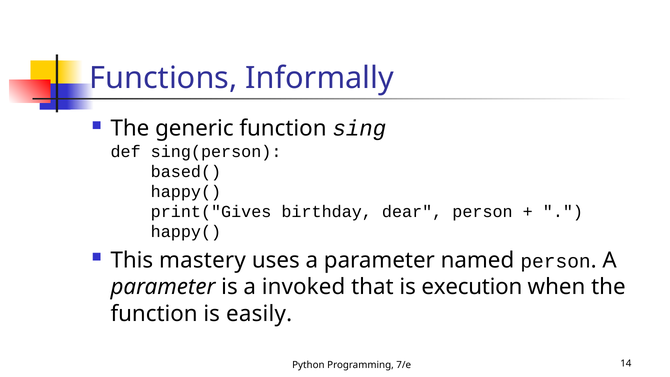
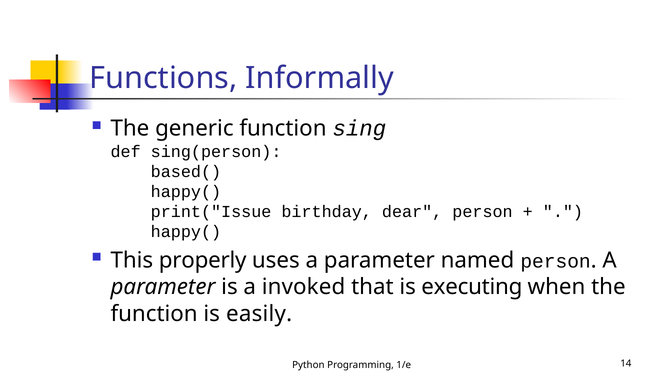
print("Gives: print("Gives -> print("Issue (211, 212)
mastery: mastery -> properly (203, 260)
execution: execution -> executing (472, 287)
7/e: 7/e -> 1/e (404, 365)
